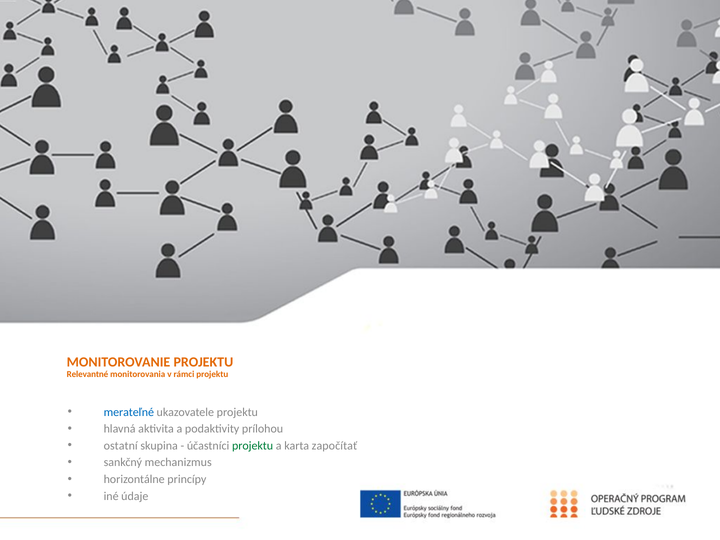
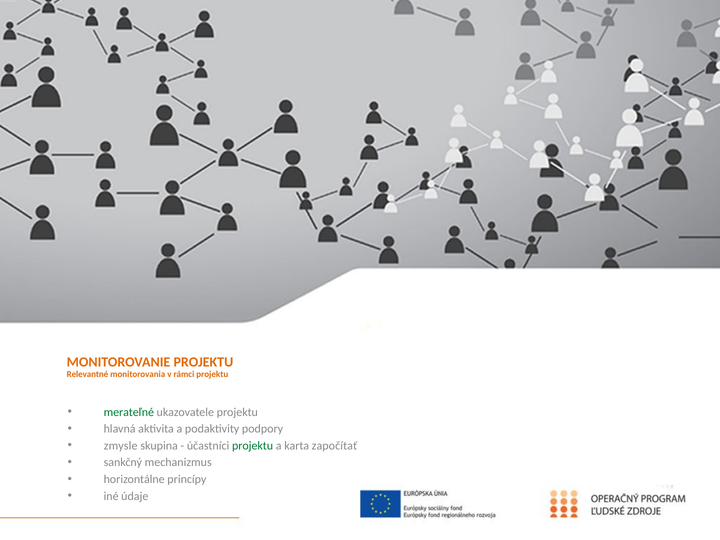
merateľné colour: blue -> green (129, 412)
prílohou: prílohou -> podpory (263, 429)
ostatní: ostatní -> zmysle (121, 446)
